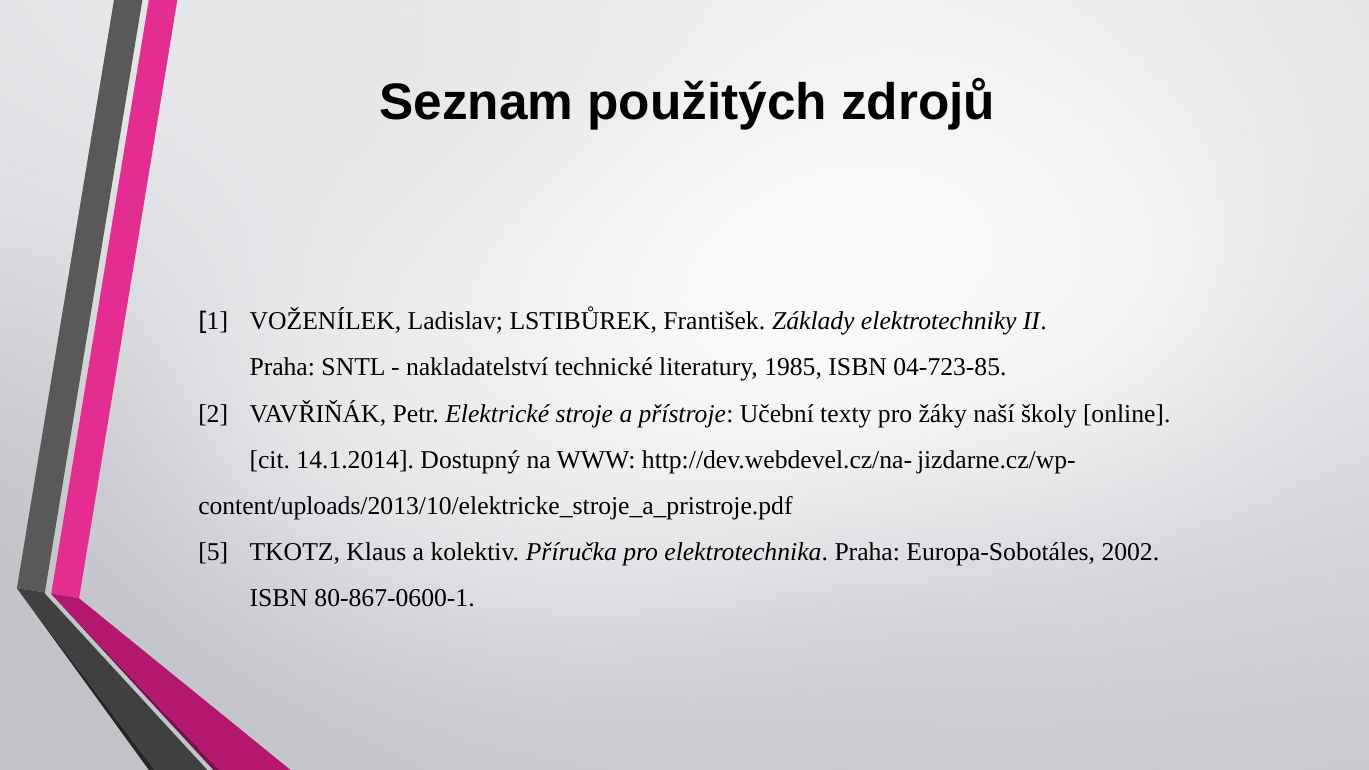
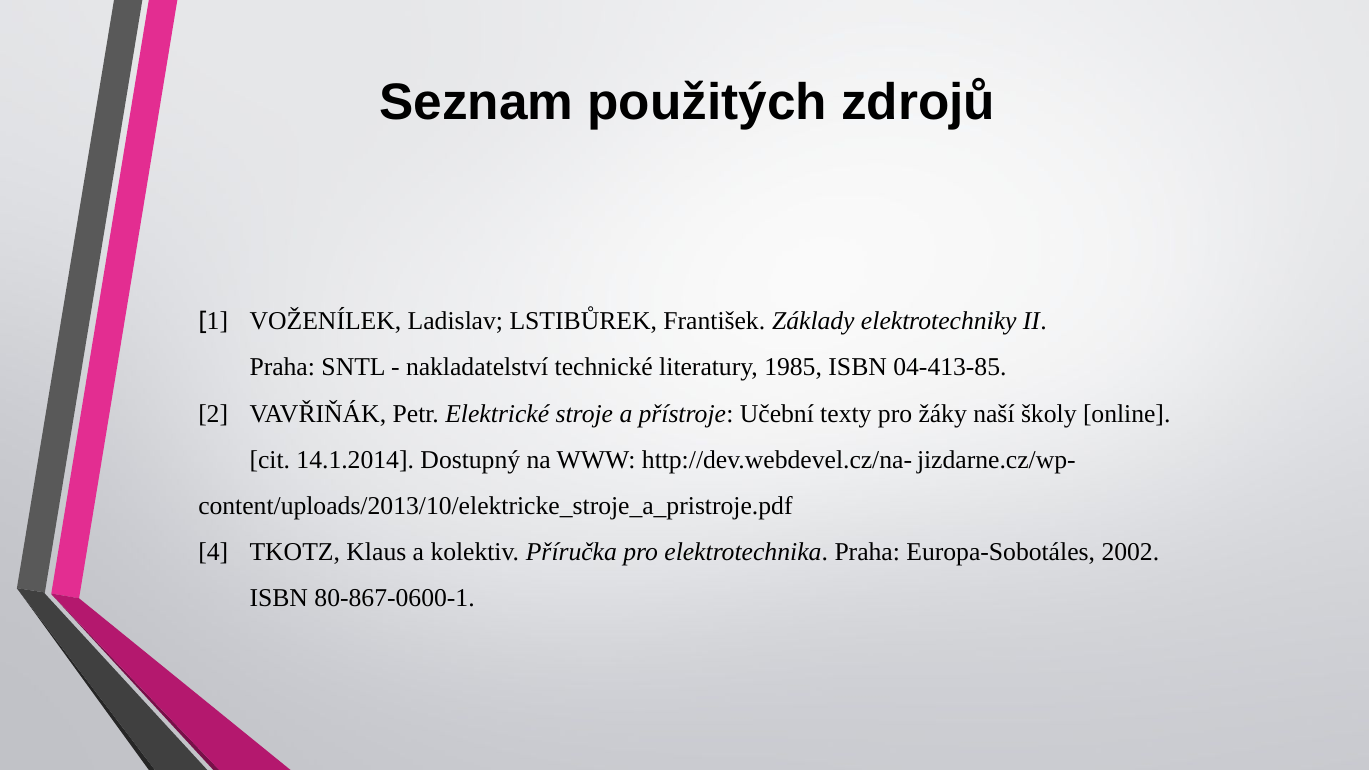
04-723-85: 04-723-85 -> 04-413-85 (950, 367)
5: 5 -> 4 (213, 552)
